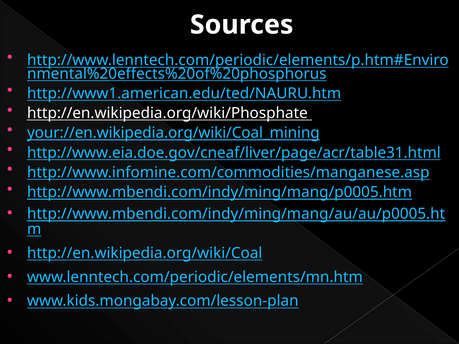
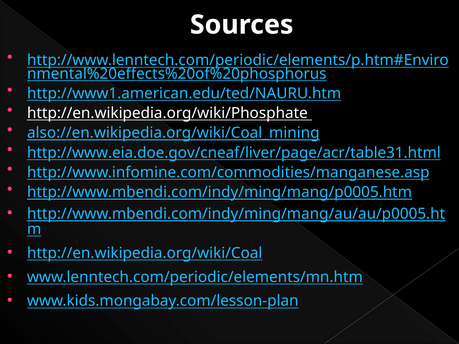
your://en.wikipedia.org/wiki/Coal_mining: your://en.wikipedia.org/wiki/Coal_mining -> also://en.wikipedia.org/wiki/Coal_mining (173, 133)
